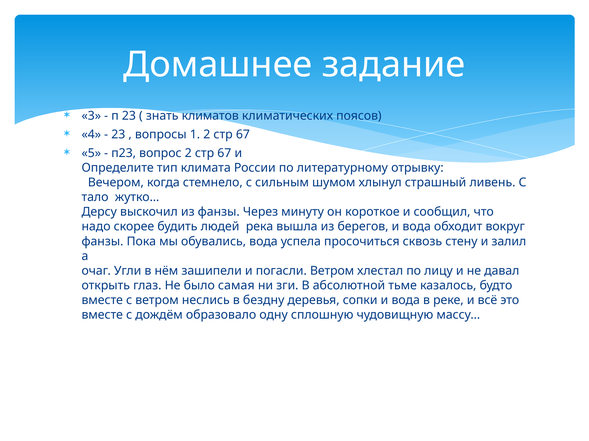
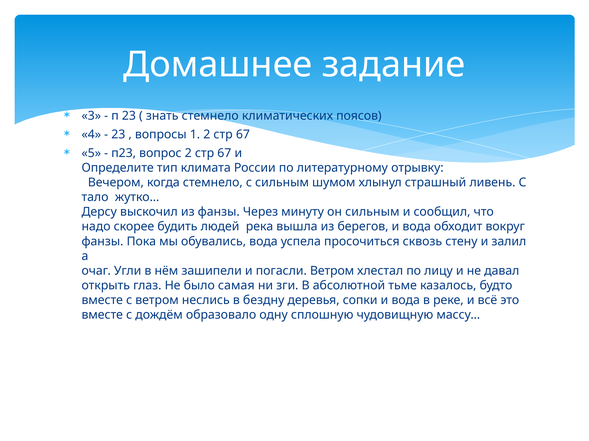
знать климатов: климатов -> стемнело (210, 116)
он короткое: короткое -> сильным (372, 212)
